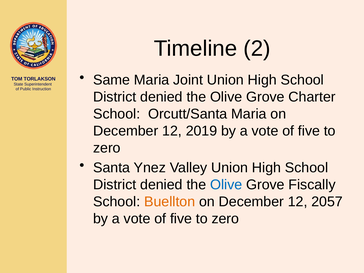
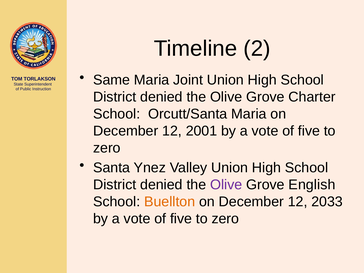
2019: 2019 -> 2001 (201, 131)
Olive colour: blue -> purple (226, 185)
Fiscally: Fiscally -> English (312, 185)
2057: 2057 -> 2033 (327, 202)
